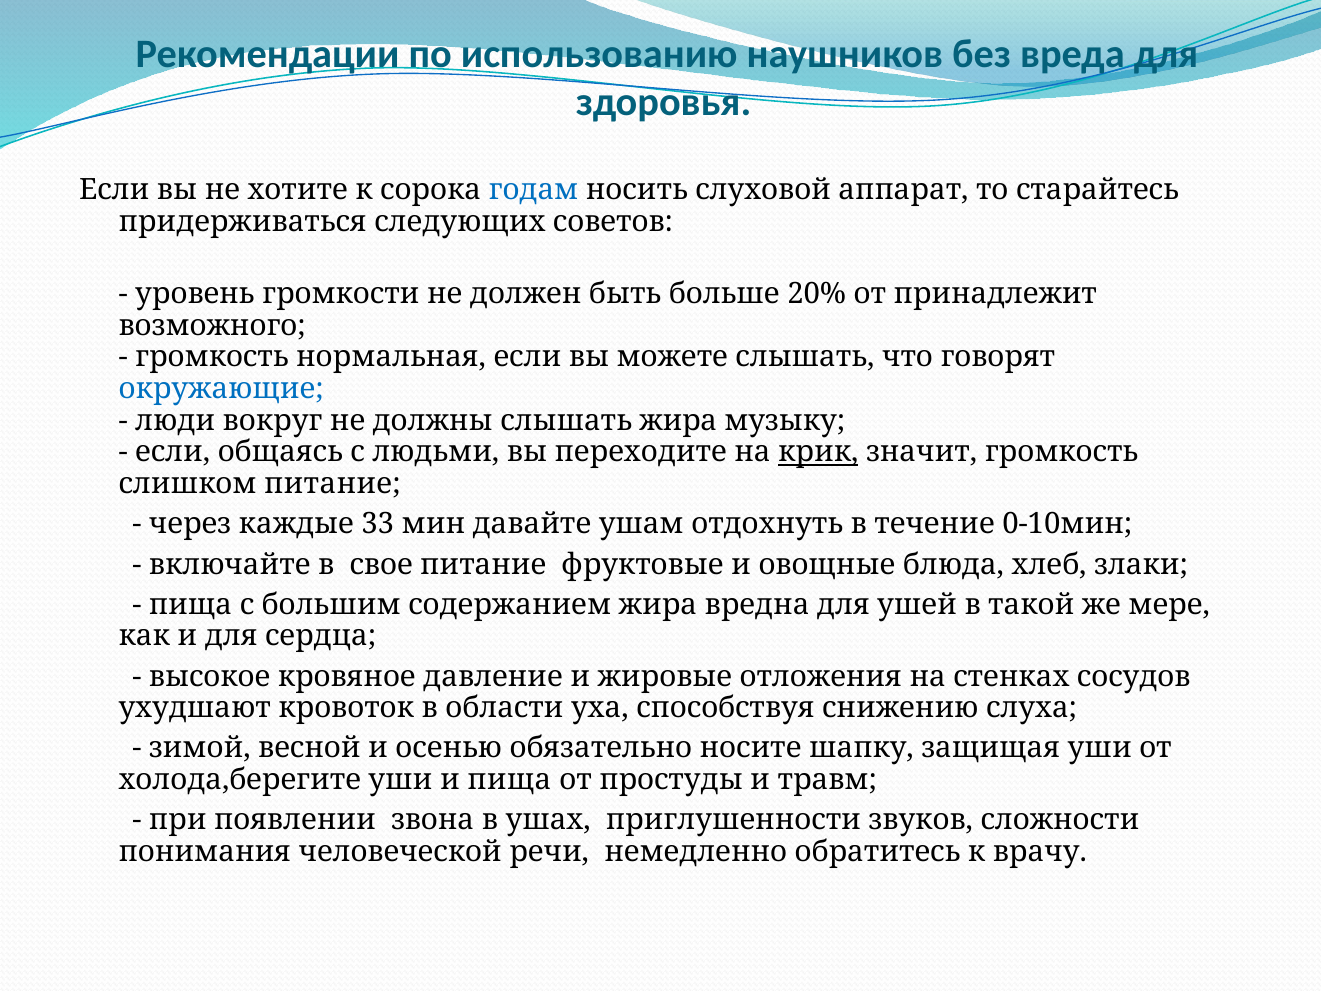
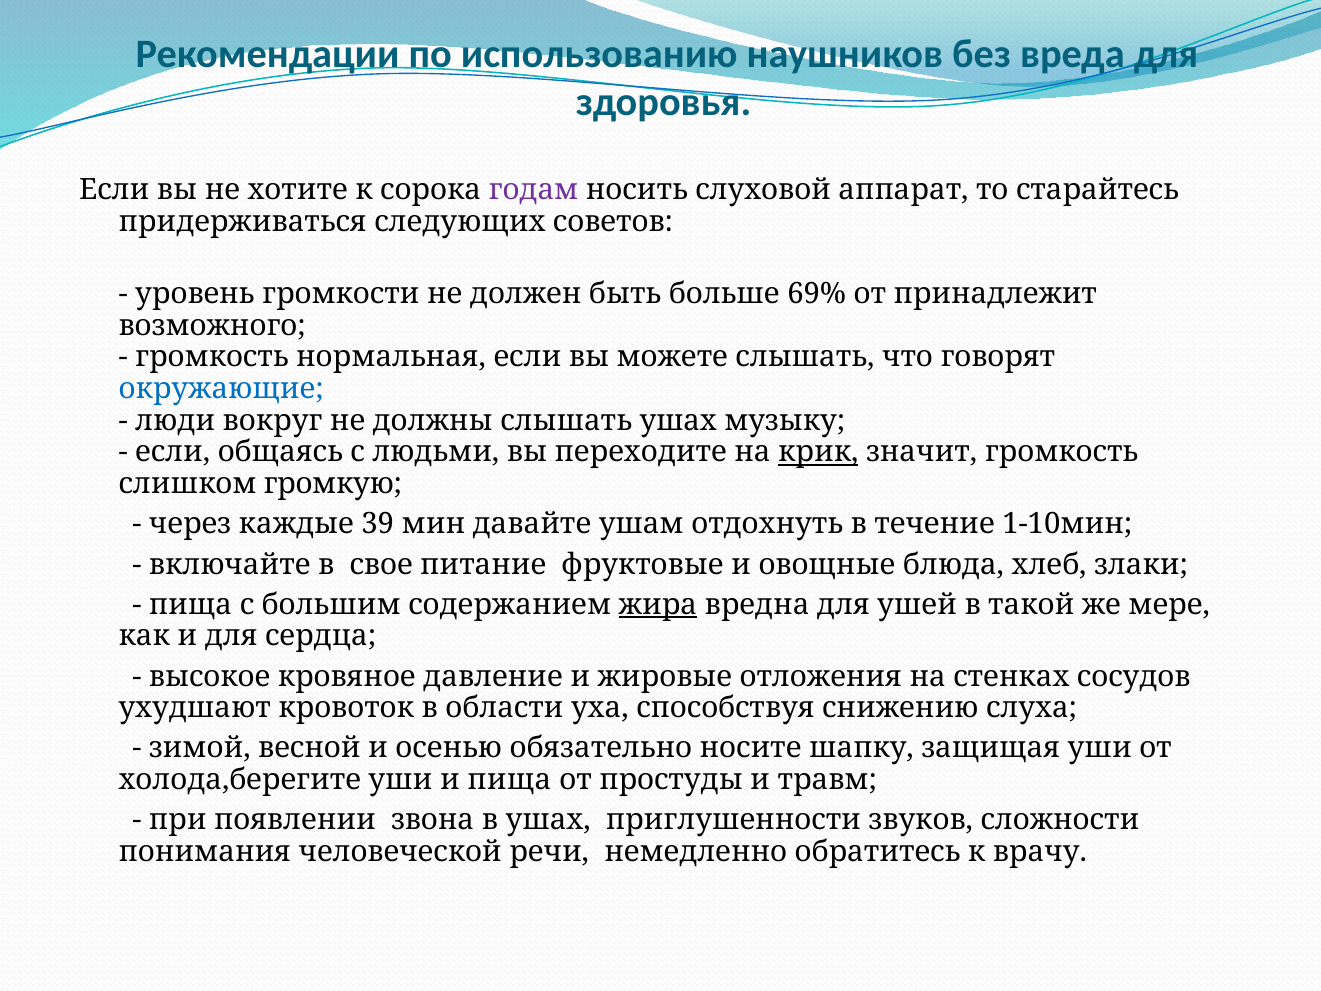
годам colour: blue -> purple (534, 190)
20%: 20% -> 69% (817, 294)
слышать жира: жира -> ушах (678, 420)
слишком питание: питание -> громкую (333, 484)
33: 33 -> 39 (378, 524)
0-10мин: 0-10мин -> 1-10мин (1067, 524)
жира underline: none -> present (658, 604)
